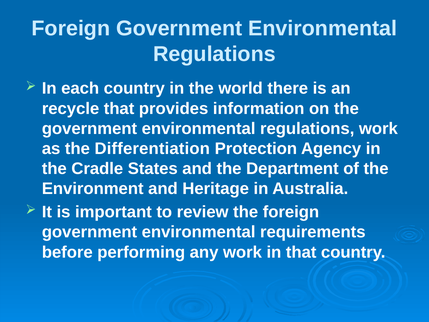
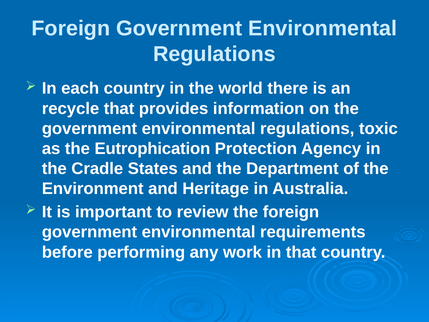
regulations work: work -> toxic (378, 128)
Differentiation: Differentiation -> Eutrophication (152, 148)
